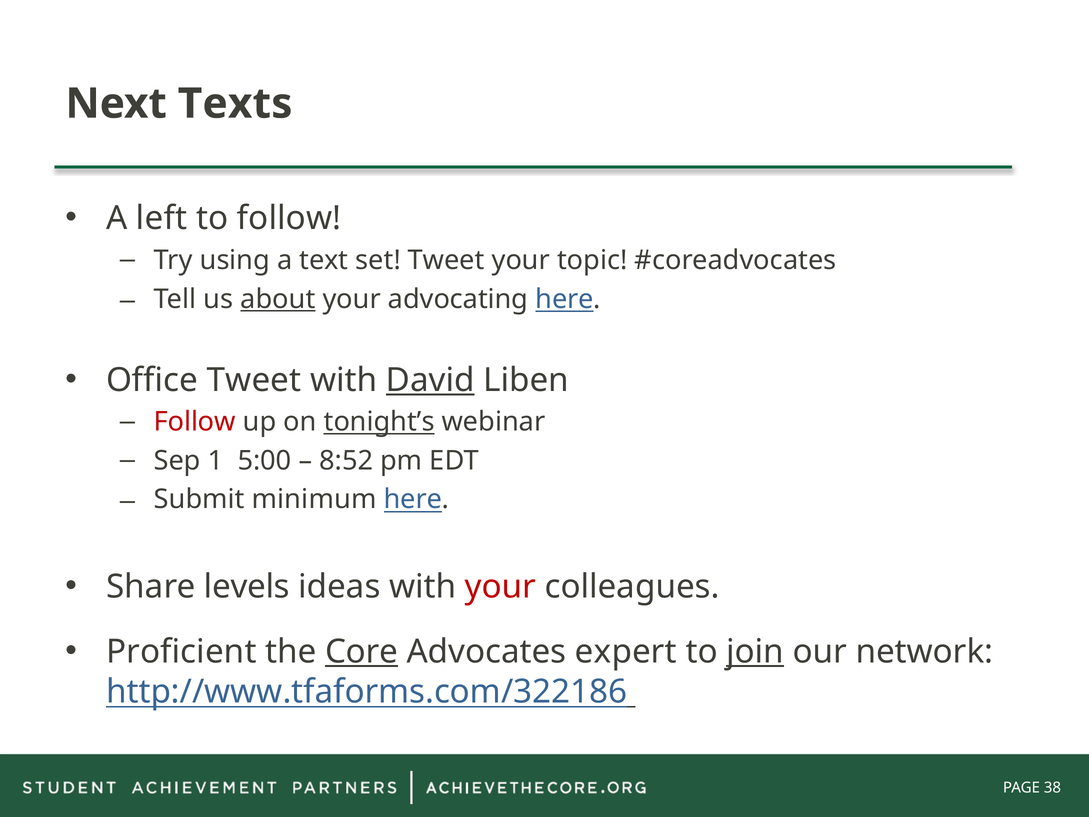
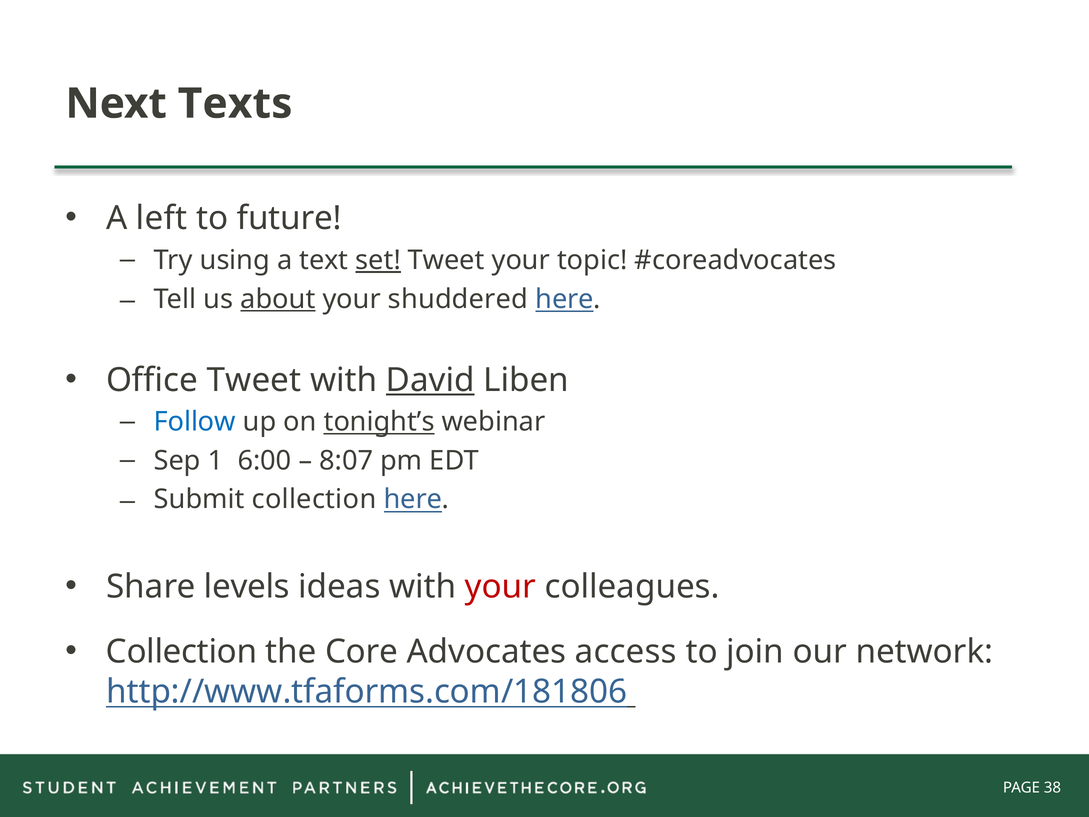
to follow: follow -> future (289, 218)
set underline: none -> present (378, 260)
advocating: advocating -> shuddered (458, 299)
Follow colour: red -> blue (195, 422)
5:00: 5:00 -> 6:00 (265, 461)
8:52: 8:52 -> 8:07 (346, 461)
Submit minimum: minimum -> collection (314, 499)
Proficient: Proficient -> Collection (182, 652)
Core underline: present -> none (362, 652)
expert: expert -> access (626, 652)
join underline: present -> none (755, 652)
http://www.tfaforms.com/322186: http://www.tfaforms.com/322186 -> http://www.tfaforms.com/181806 (367, 692)
